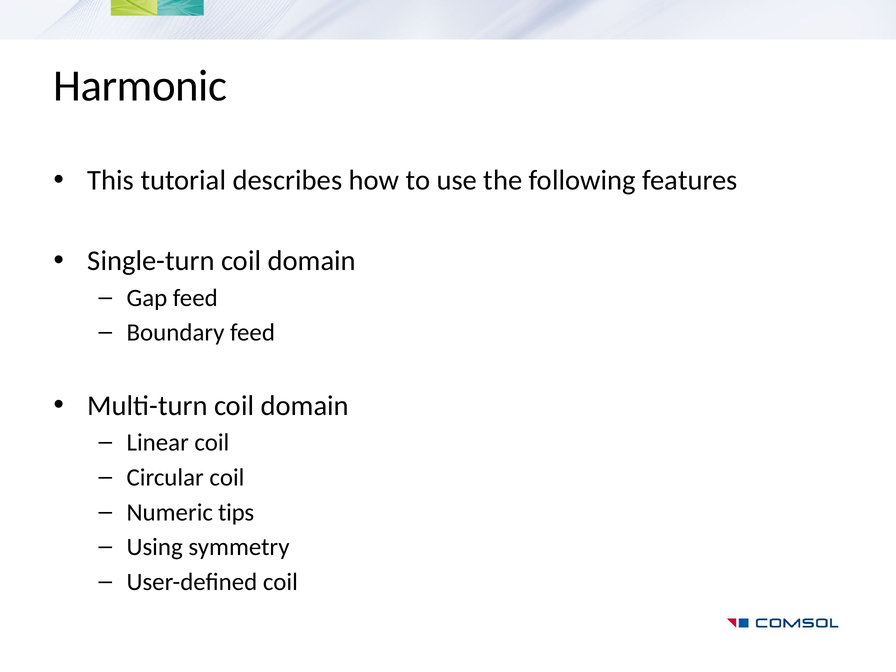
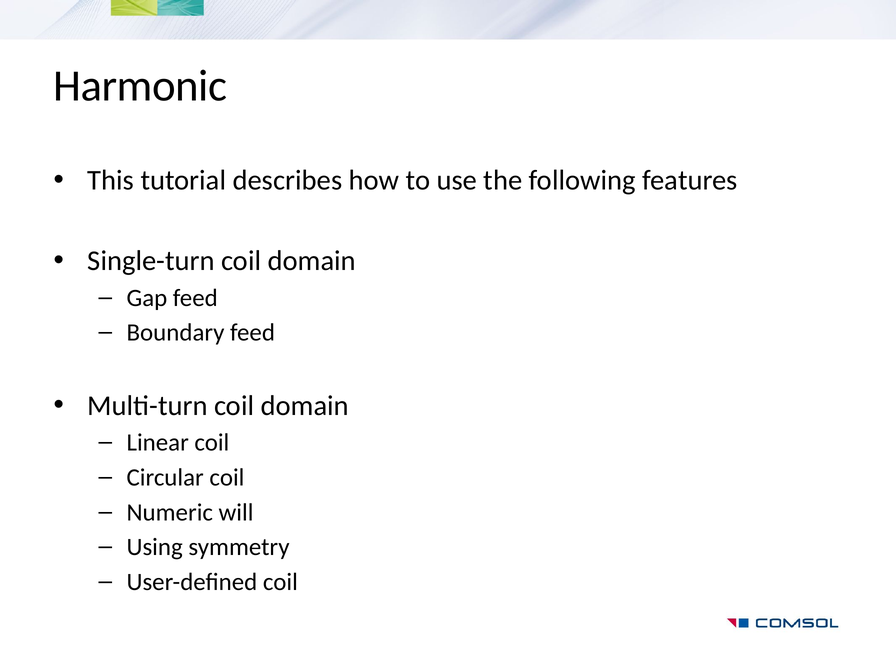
tips: tips -> will (236, 512)
